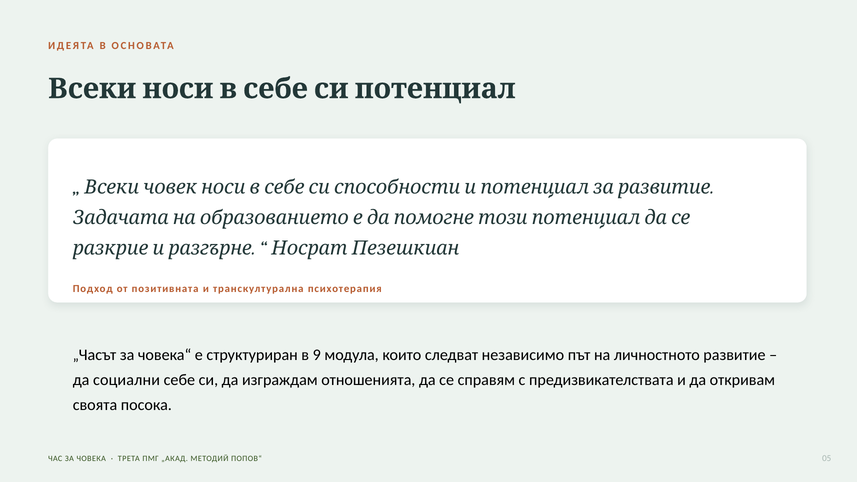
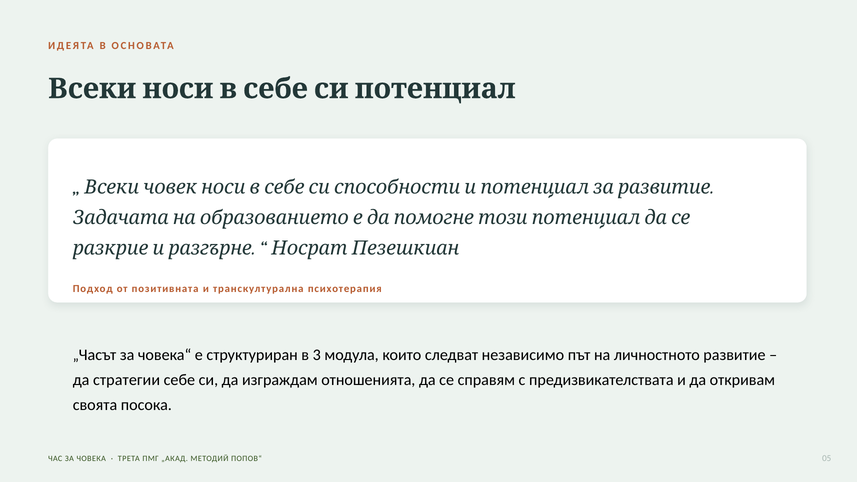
9: 9 -> 3 (317, 355)
социални: социални -> стратегии (127, 380)
